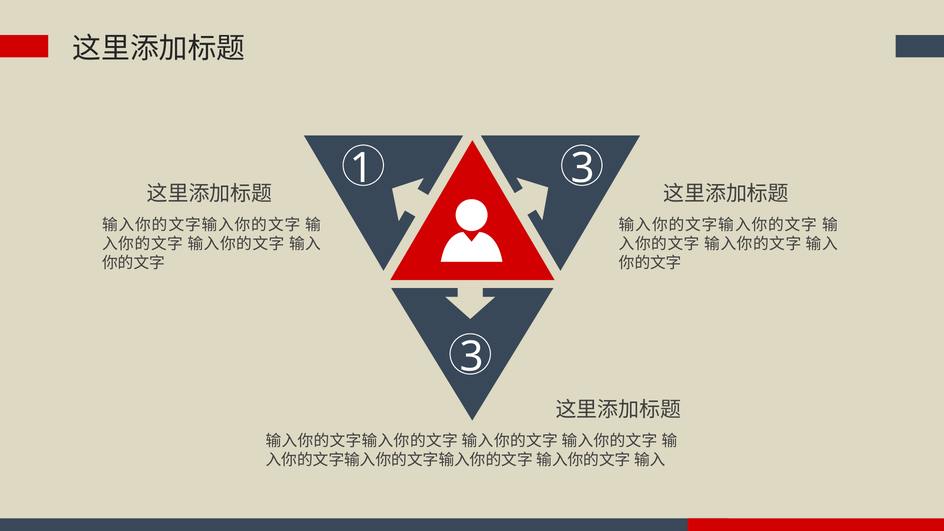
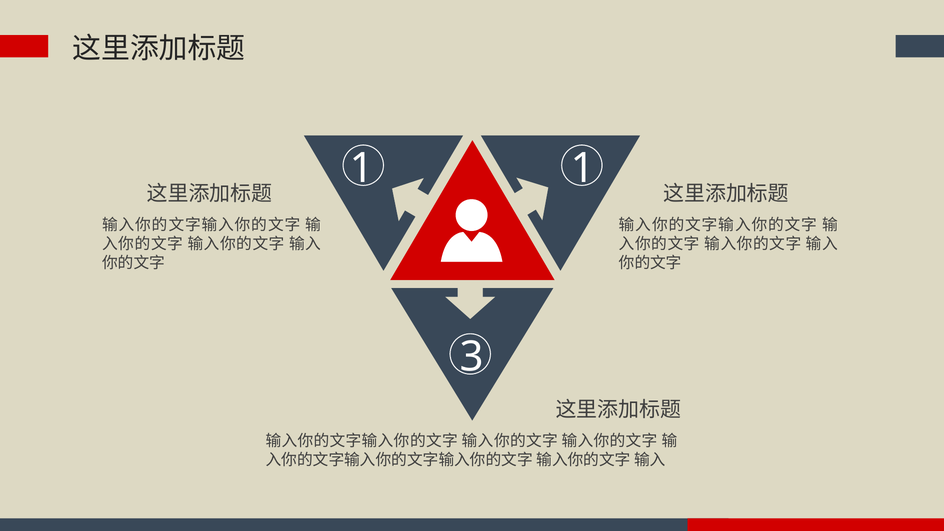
3: 3 -> 1 (583, 168)
